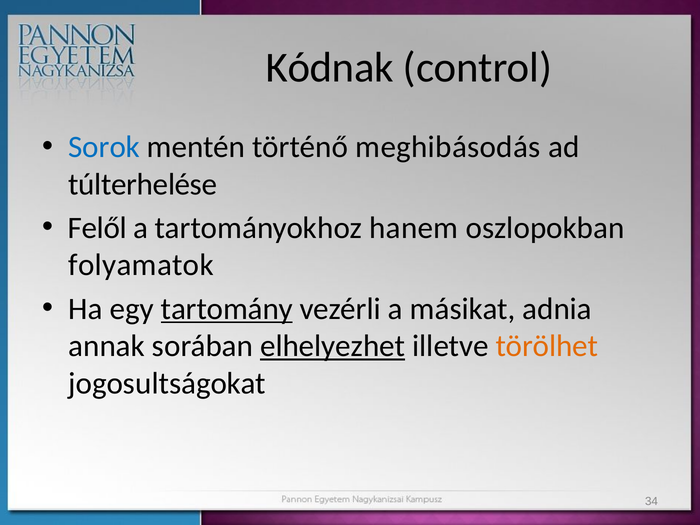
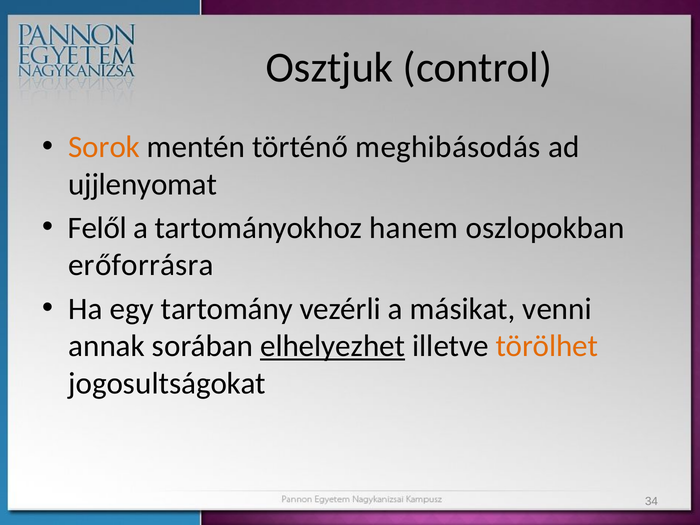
Kódnak: Kódnak -> Osztjuk (330, 68)
Sorok colour: blue -> orange (104, 147)
túlterhelése: túlterhelése -> ujjlenyomat (143, 184)
folyamatok: folyamatok -> erőforrásra (141, 265)
tartomány underline: present -> none (227, 309)
adnia: adnia -> venni (557, 309)
